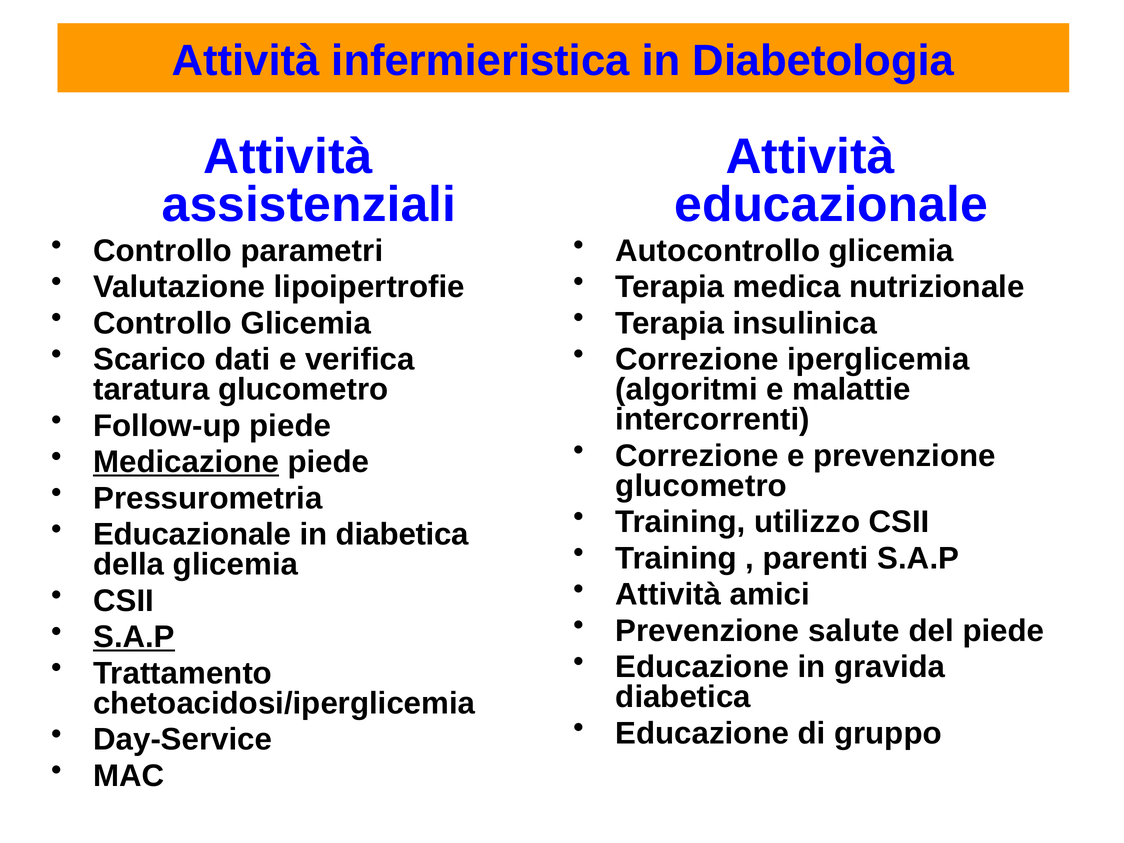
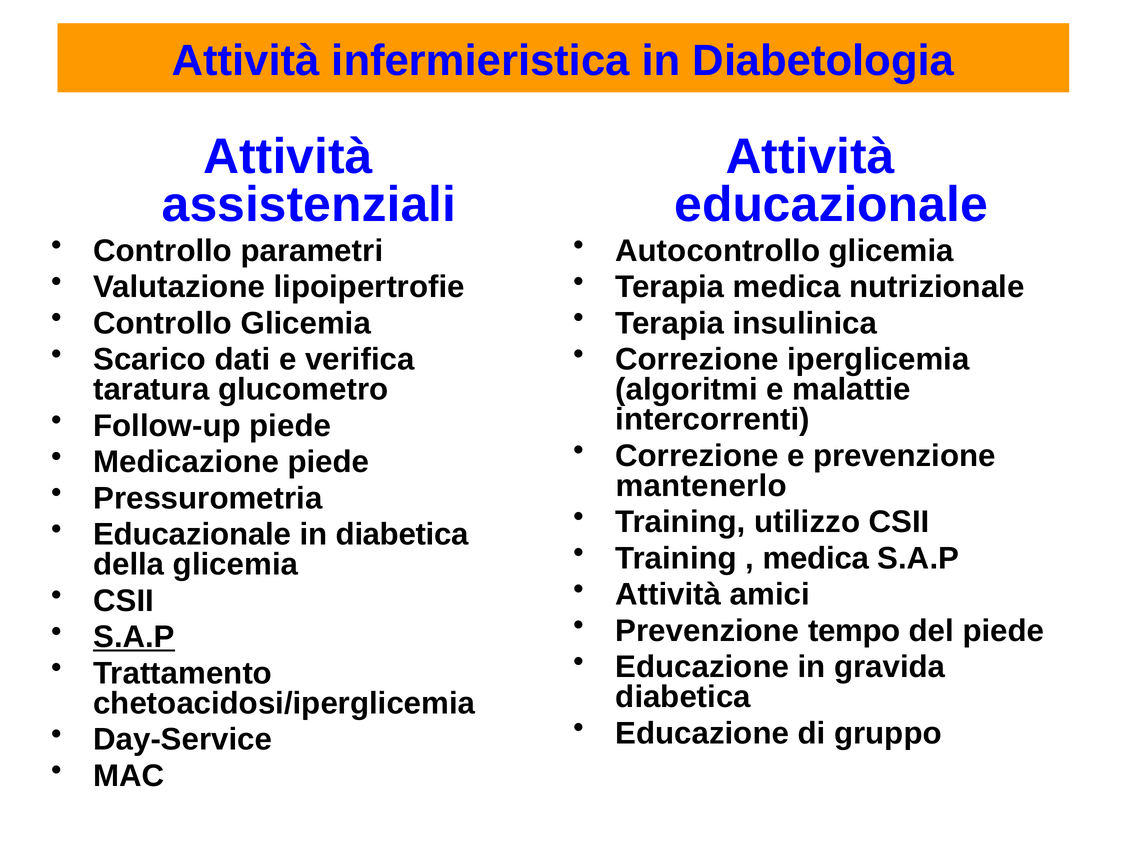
Medicazione underline: present -> none (186, 462)
glucometro: glucometro -> mantenerlo (701, 486)
parenti: parenti -> medica (816, 558)
salute: salute -> tempo (854, 631)
